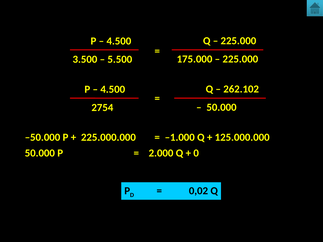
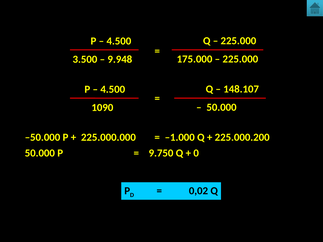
5.500: 5.500 -> 9.948 (120, 59)
262.102: 262.102 -> 148.107 (241, 89)
2754: 2754 -> 1090 (102, 108)
125.000.000: 125.000.000 -> 225.000.200 (242, 138)
2.000: 2.000 -> 9.750 (161, 153)
